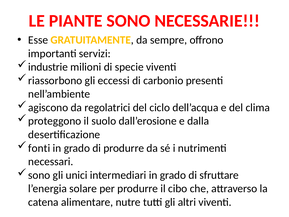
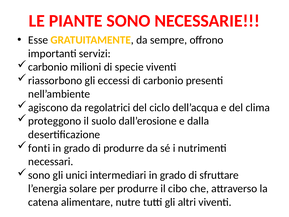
industrie: industrie -> carbonio (48, 67)
